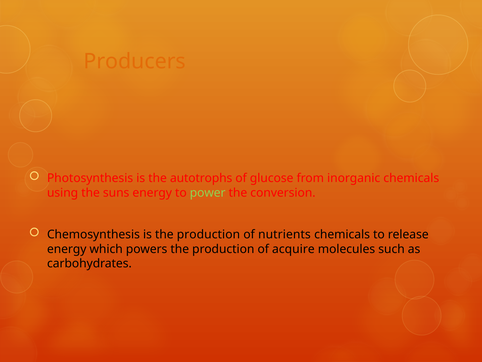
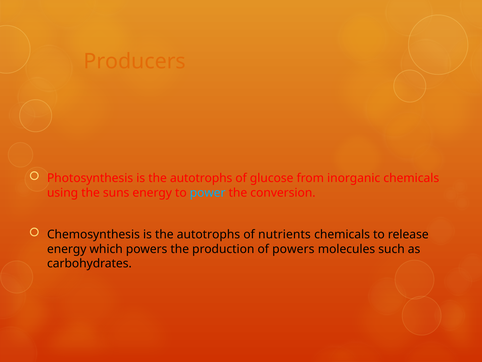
power colour: light green -> light blue (208, 192)
Chemosynthesis is the production: production -> autotrophs (208, 234)
of acquire: acquire -> powers (293, 249)
